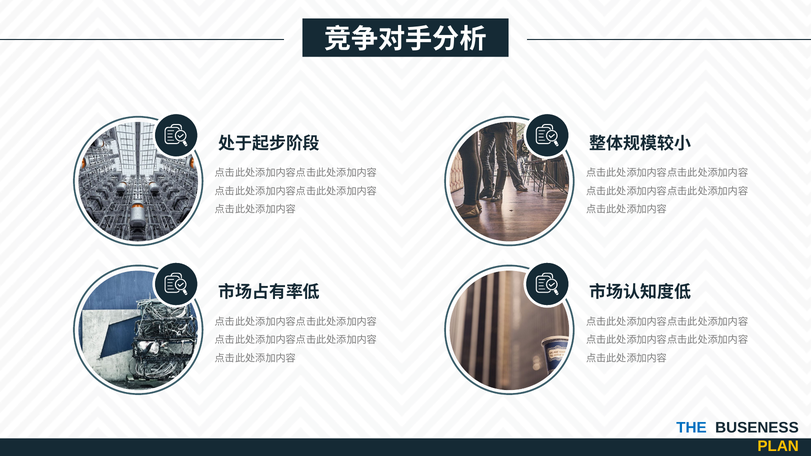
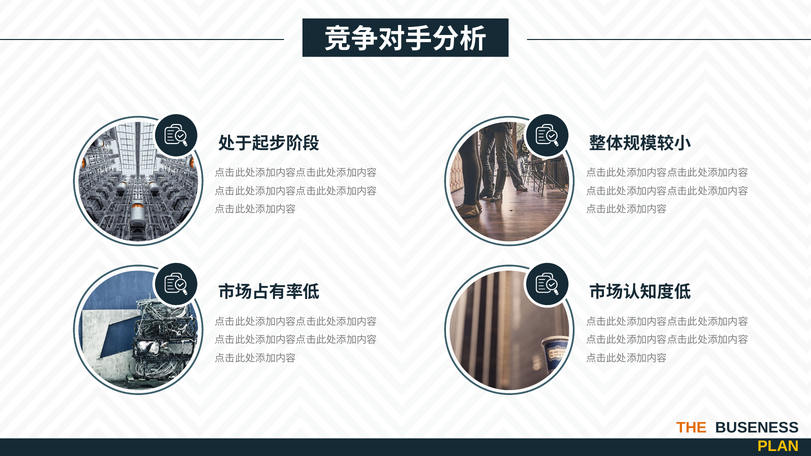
THE colour: blue -> orange (692, 428)
